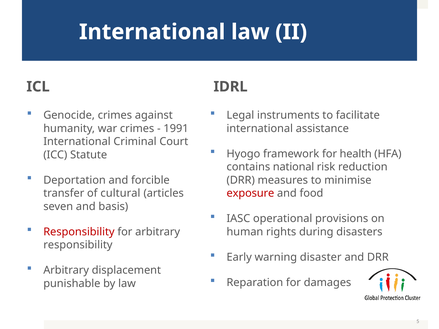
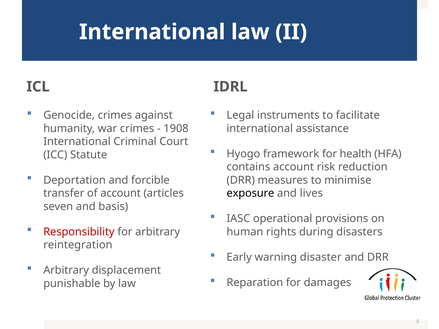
1991: 1991 -> 1908 (176, 129)
contains national: national -> account (293, 167)
of cultural: cultural -> account (121, 193)
exposure colour: red -> black (250, 193)
food: food -> lives (311, 193)
responsibility: responsibility -> reintegration (78, 245)
